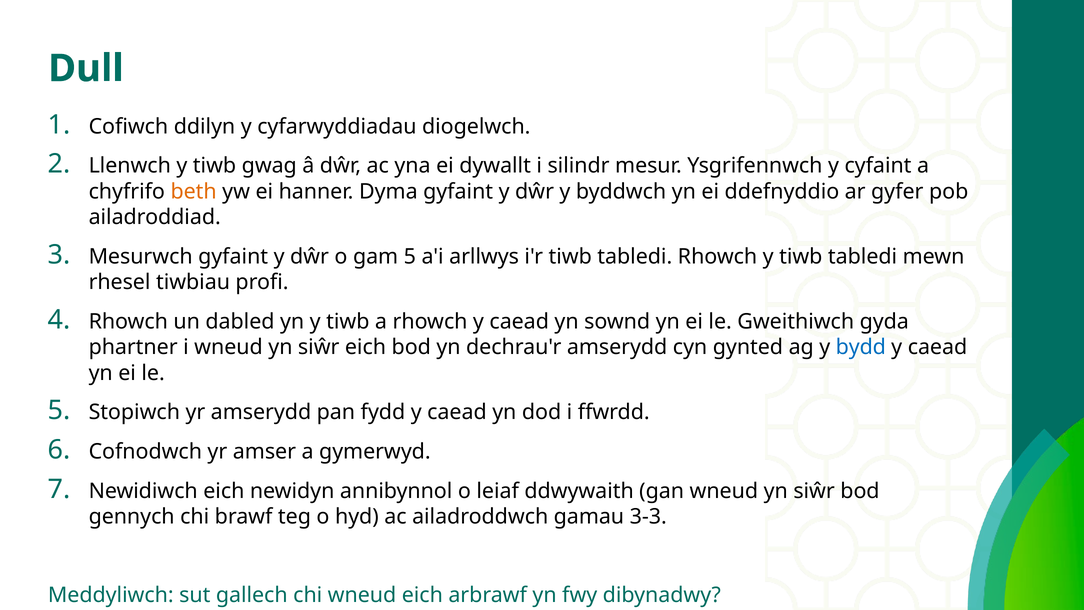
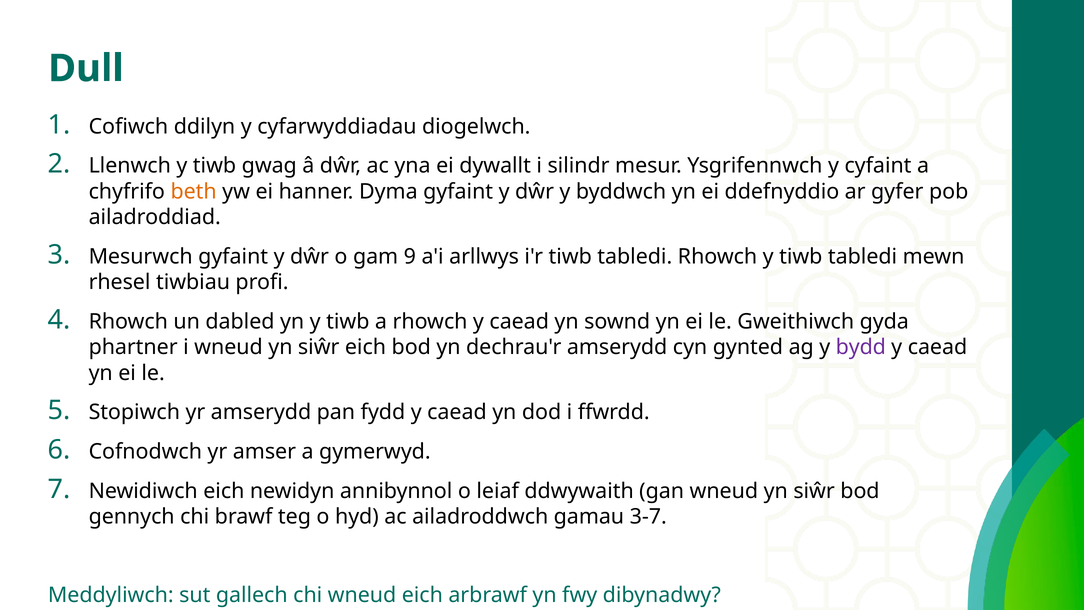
gam 5: 5 -> 9 (410, 256)
bydd colour: blue -> purple (861, 347)
3-3: 3-3 -> 3-7 (648, 516)
